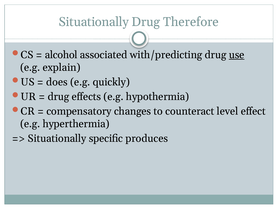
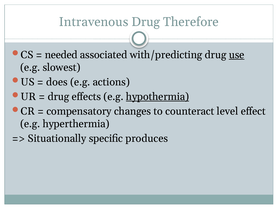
Situationally: Situationally -> Intravenous (94, 22)
alcohol: alcohol -> needed (61, 55)
explain: explain -> slowest (62, 67)
quickly: quickly -> actions (111, 82)
hypothermia underline: none -> present (157, 96)
